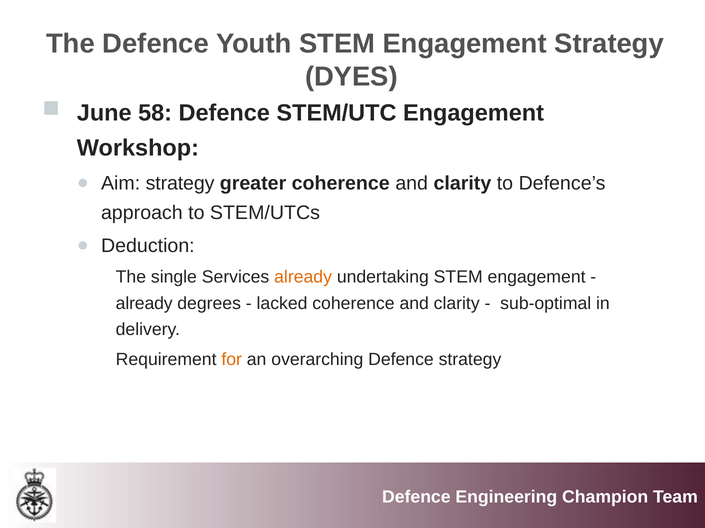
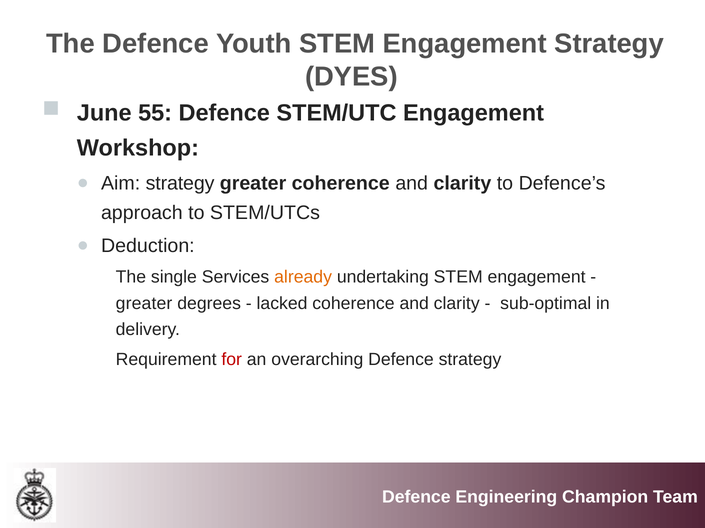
58: 58 -> 55 (155, 113)
already: already -> greater (144, 304)
for colour: orange -> red (232, 360)
